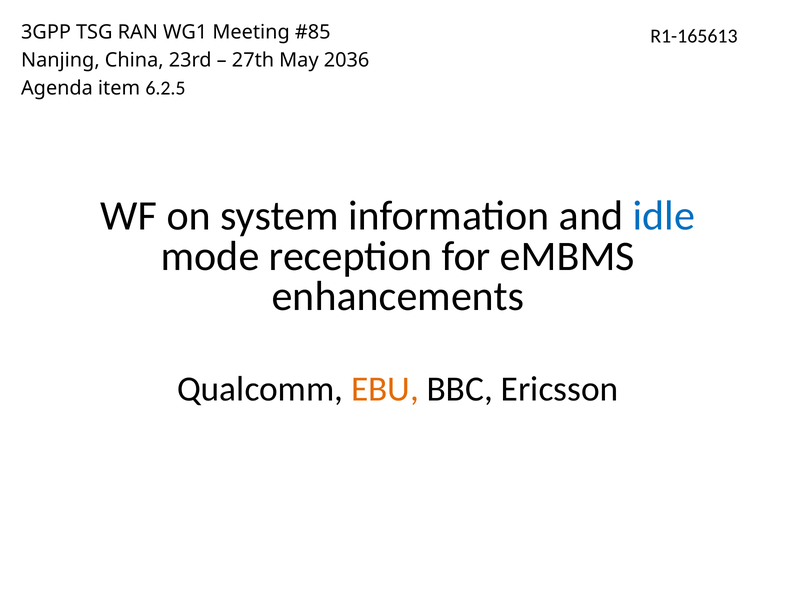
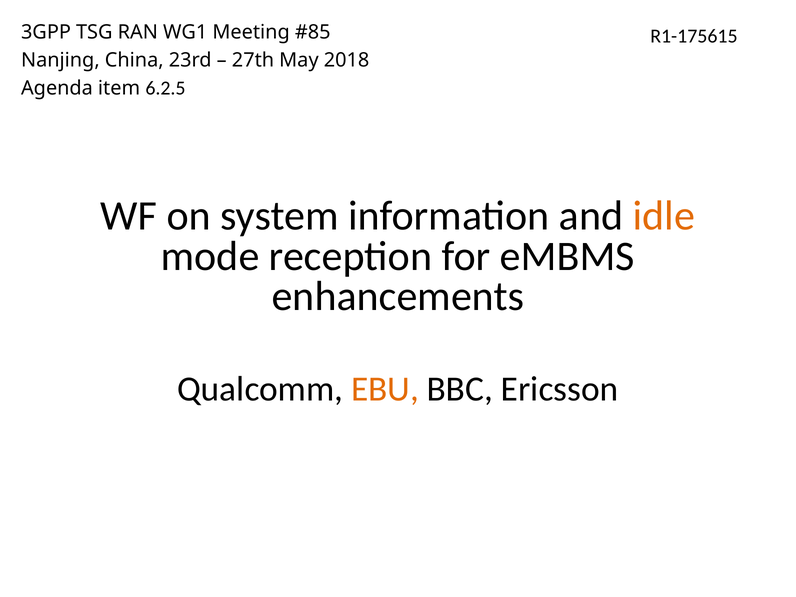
R1-165613: R1-165613 -> R1-175615 (694, 36)
2036: 2036 -> 2018 (347, 60)
idle colour: blue -> orange (664, 216)
